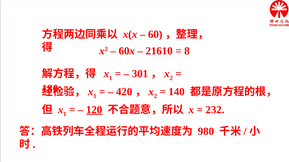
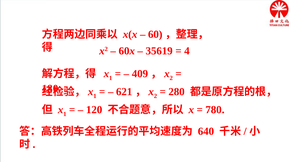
21610: 21610 -> 35619 (159, 51)
8: 8 -> 4 (187, 51)
301: 301 -> 409 (140, 74)
420: 420 -> 621 (124, 92)
140: 140 -> 280 (177, 92)
120 underline: present -> none (94, 110)
232: 232 -> 780 (215, 110)
980: 980 -> 640 (206, 132)
